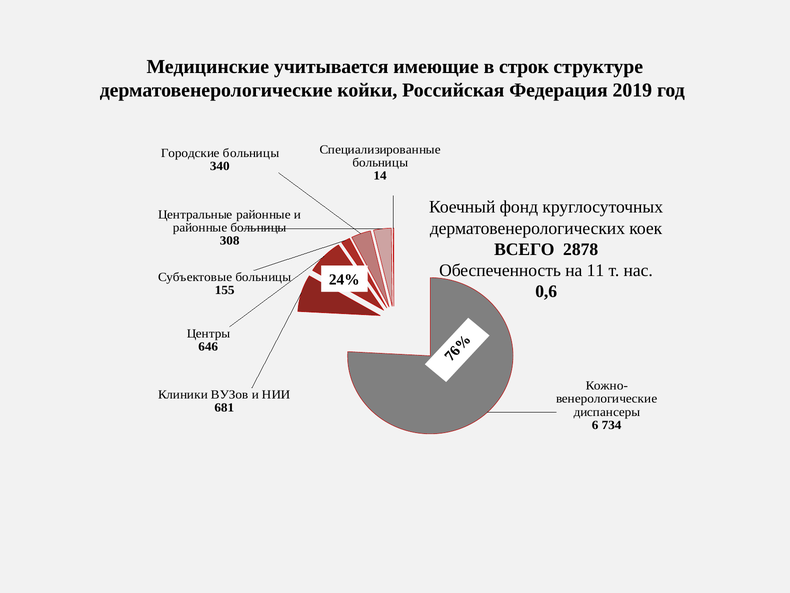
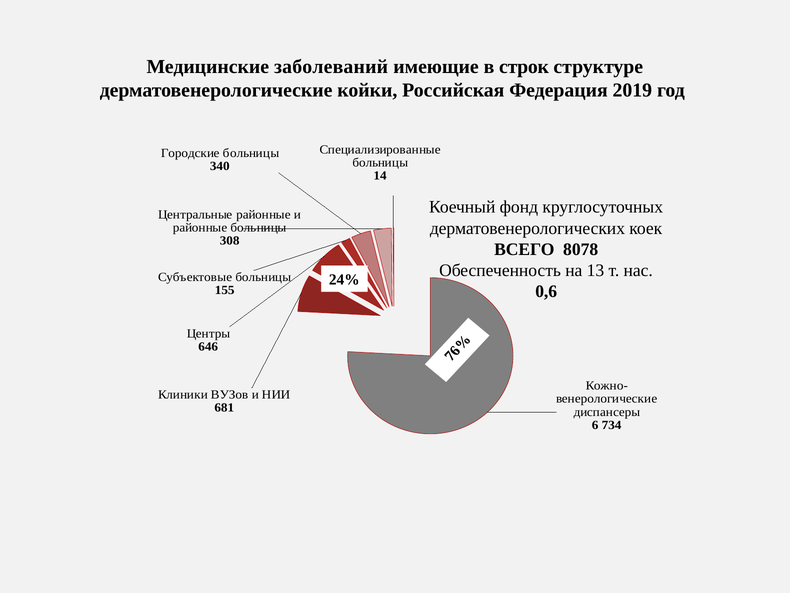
учитывается: учитывается -> заболеваний (331, 66)
2878: 2878 -> 8078 (581, 249)
11: 11 -> 13 (595, 270)
